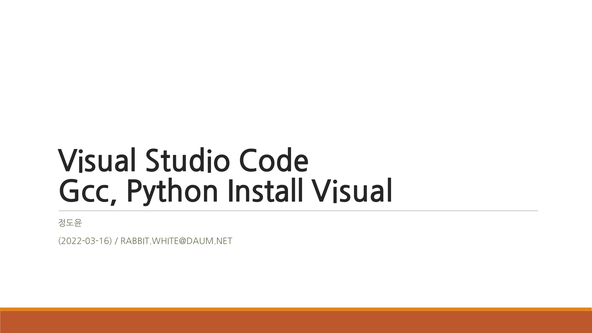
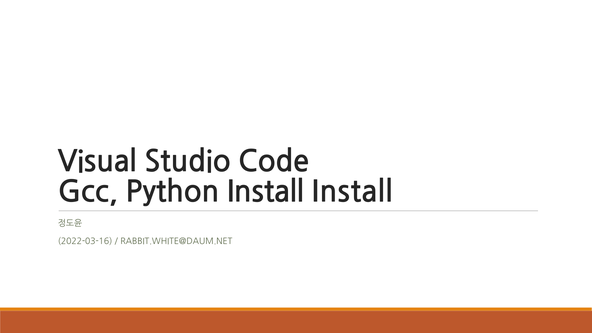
Install Visual: Visual -> Install (352, 192)
